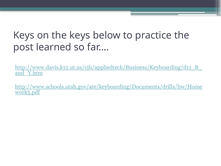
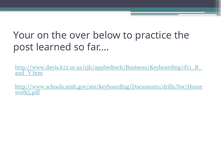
Keys: Keys -> Your (24, 35)
the keys: keys -> over (80, 35)
